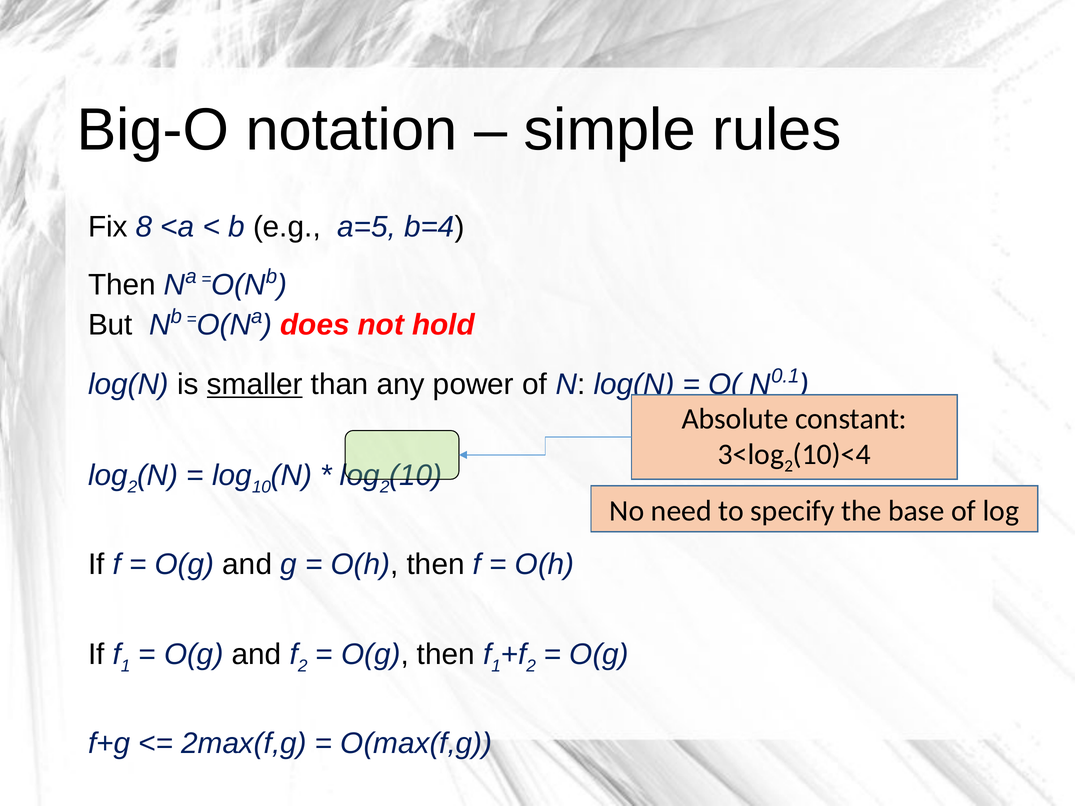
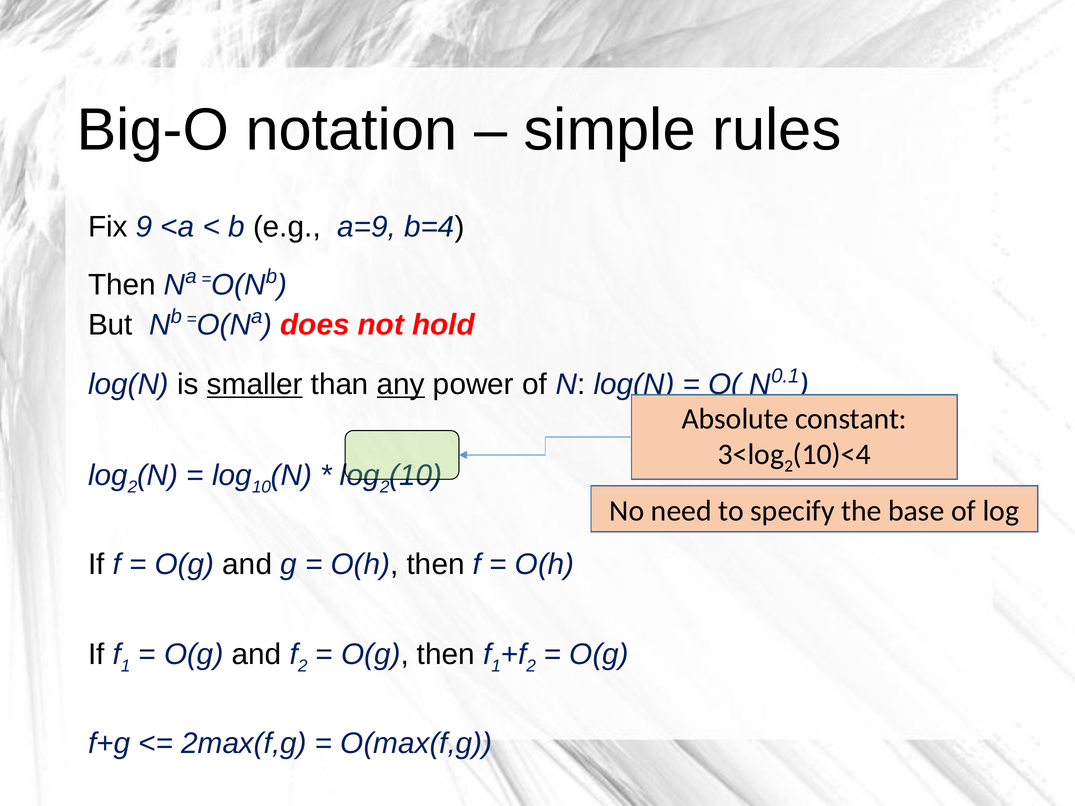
8: 8 -> 9 (144, 227)
a=5: a=5 -> a=9 (367, 227)
any underline: none -> present (401, 384)
